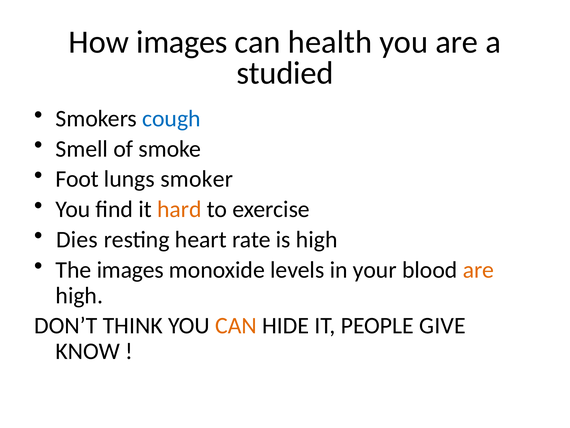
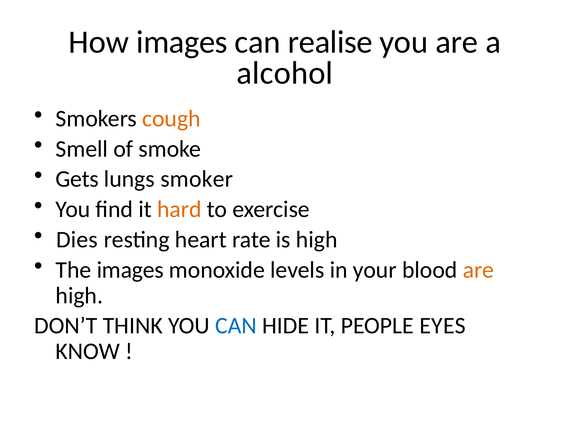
health: health -> realise (330, 42)
studied: studied -> alcohol (285, 73)
cough colour: blue -> orange (171, 119)
Foot: Foot -> Gets (77, 179)
CAN colour: orange -> blue (236, 325)
GIVE: GIVE -> EYES (443, 325)
